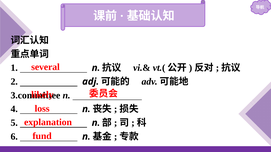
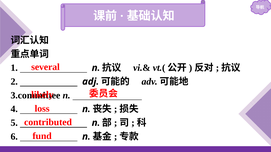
explanation: explanation -> contributed (48, 123)
